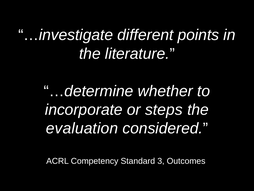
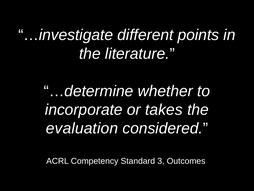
steps: steps -> takes (164, 109)
